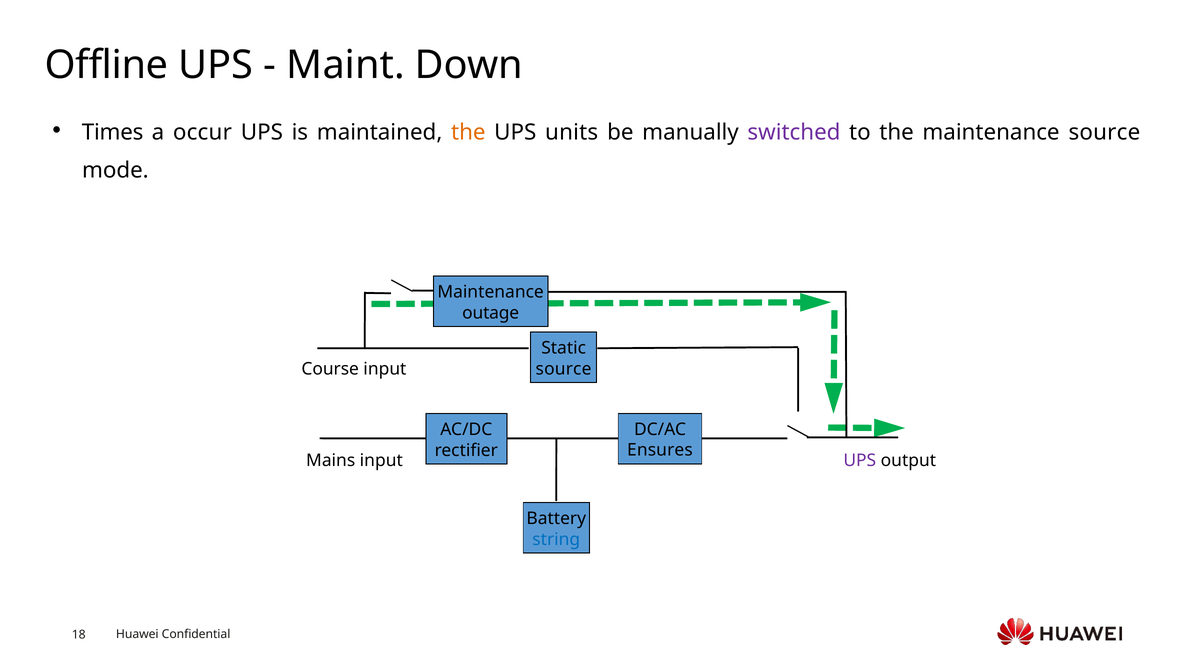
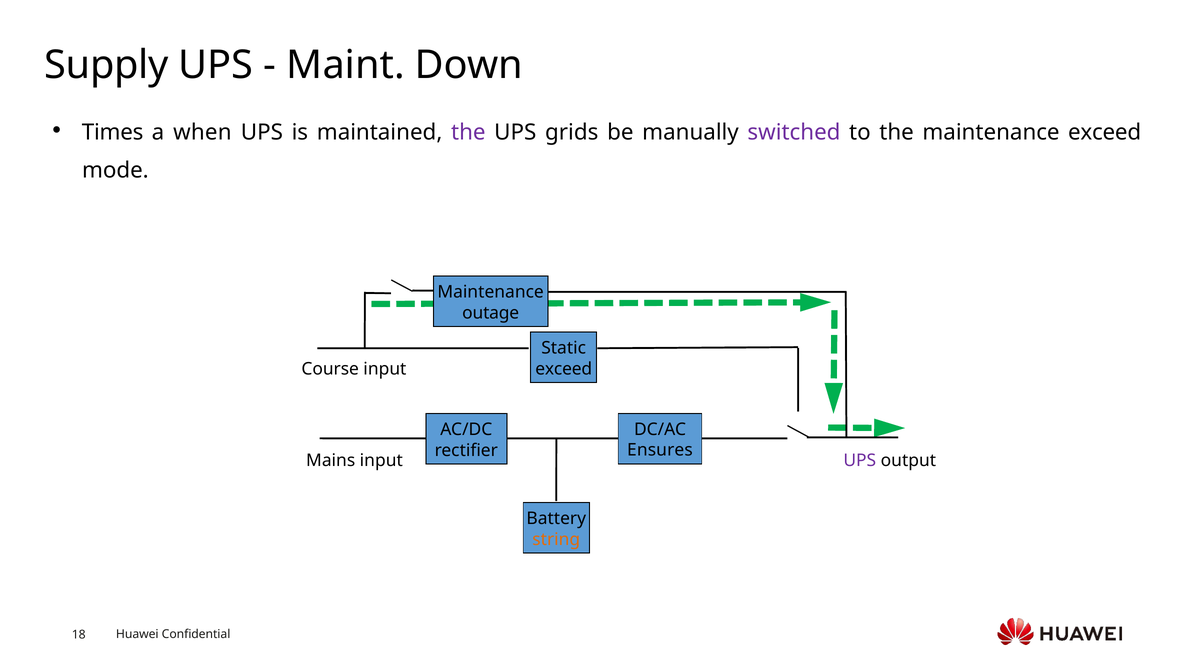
Offline: Offline -> Supply (106, 65)
occur: occur -> when (202, 133)
the colour: orange -> purple (468, 133)
units: units -> grids (572, 133)
maintenance source: source -> exceed (1105, 133)
source: source -> exceed (564, 369)
string colour: blue -> orange (556, 539)
